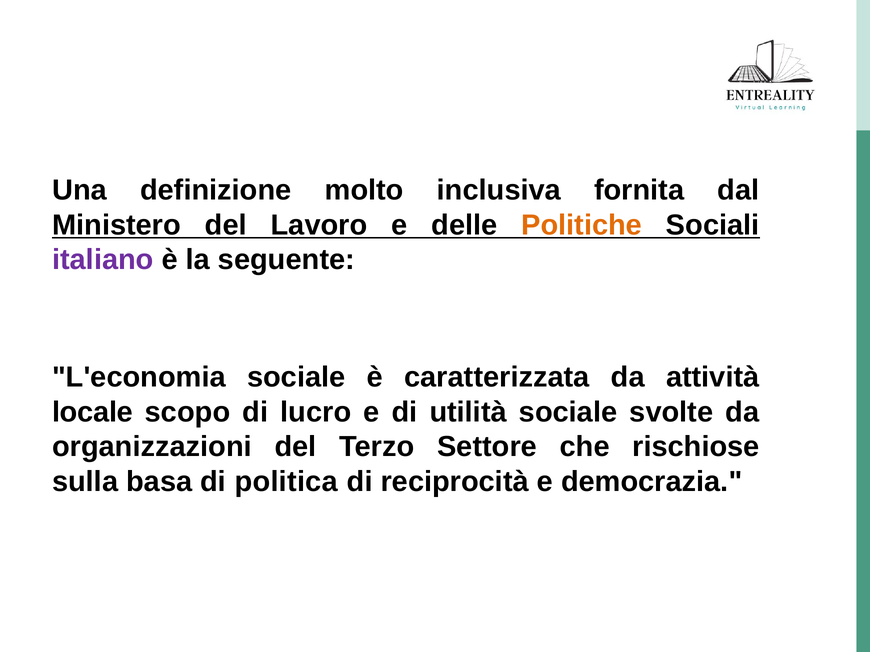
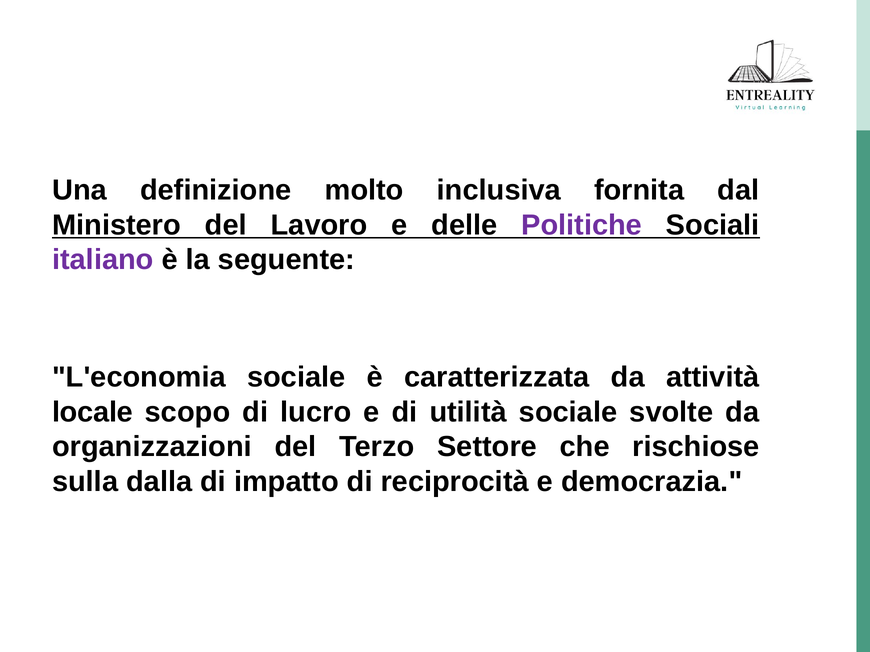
Politiche colour: orange -> purple (582, 225)
basa: basa -> dalla (159, 482)
politica: politica -> impatto (286, 482)
